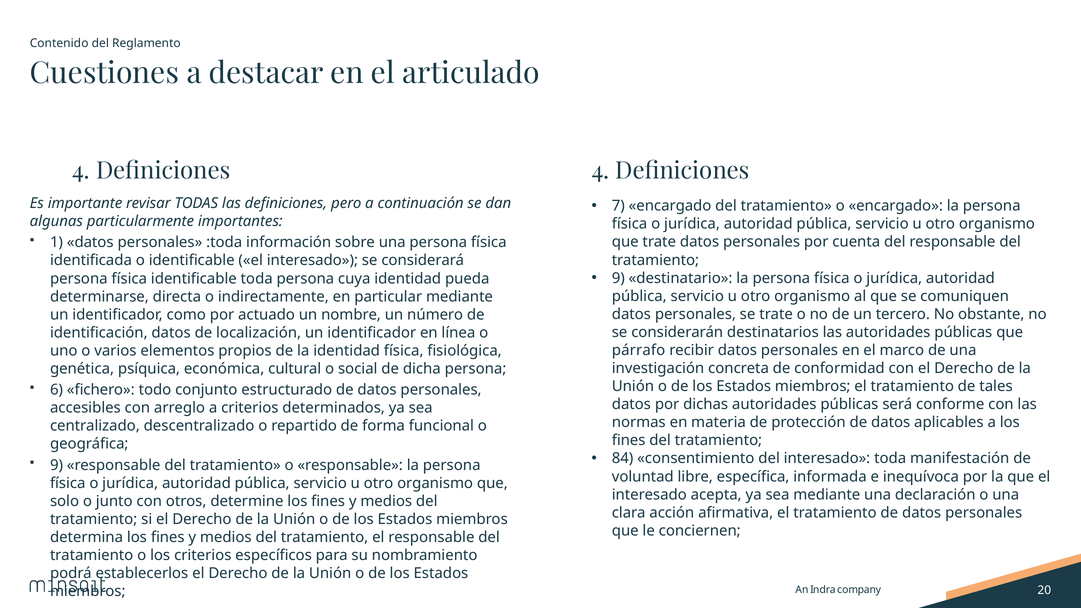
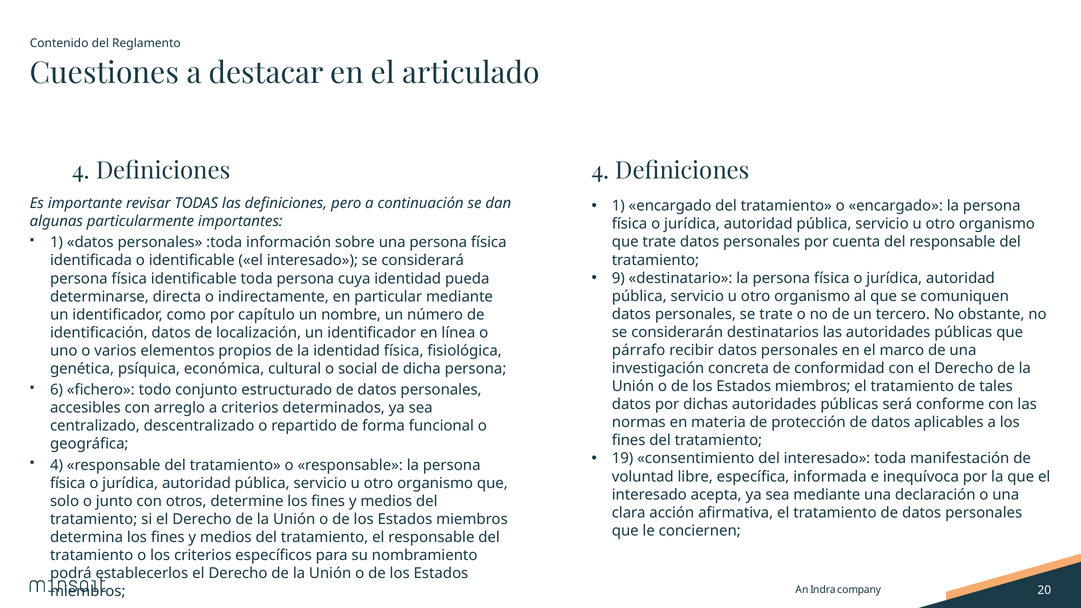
7: 7 -> 1 (618, 206)
actuado: actuado -> capítulo (266, 315)
84: 84 -> 19 (623, 459)
9: 9 -> 4 (57, 465)
